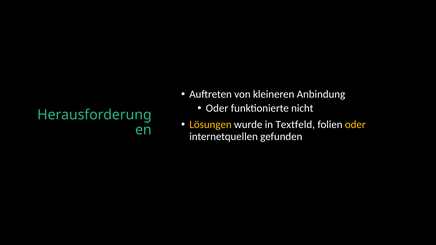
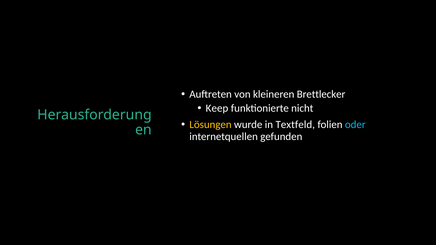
Anbindung: Anbindung -> Brettlecker (321, 94)
Oder: Oder -> Keep (217, 109)
oder colour: yellow -> light blue (355, 125)
